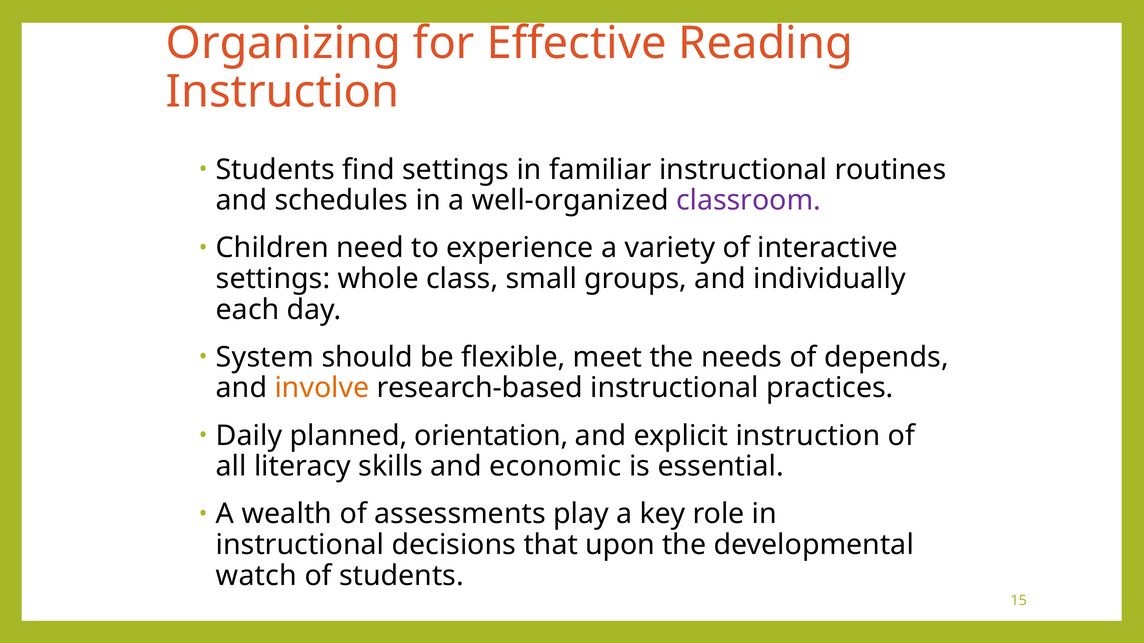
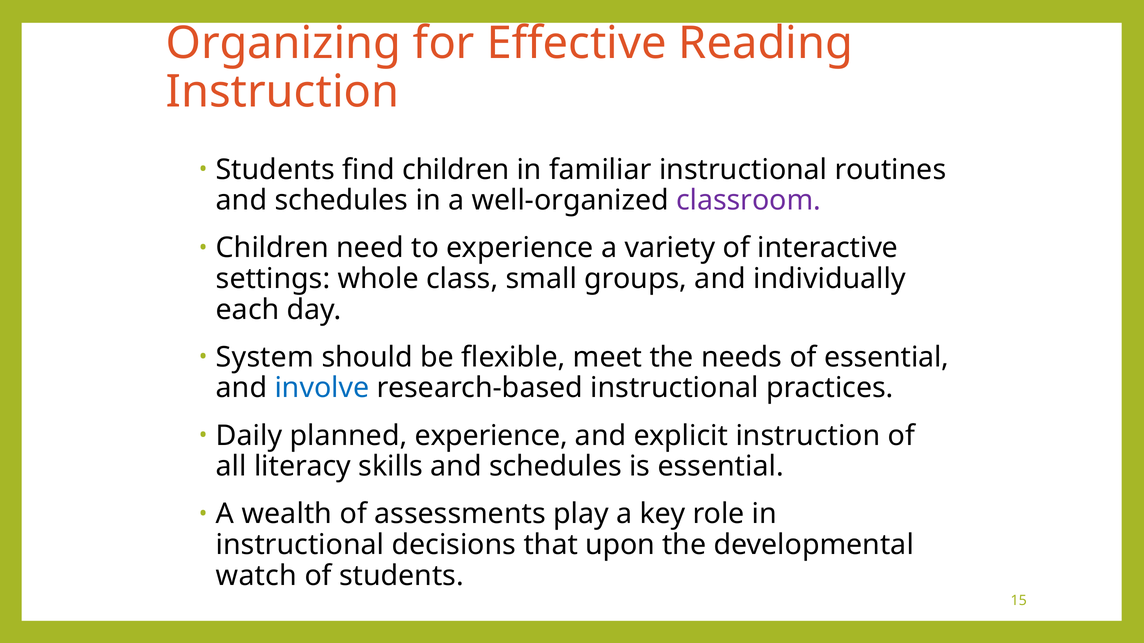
find settings: settings -> children (456, 170)
of depends: depends -> essential (887, 357)
involve colour: orange -> blue (322, 388)
planned orientation: orientation -> experience (491, 436)
skills and economic: economic -> schedules (556, 467)
